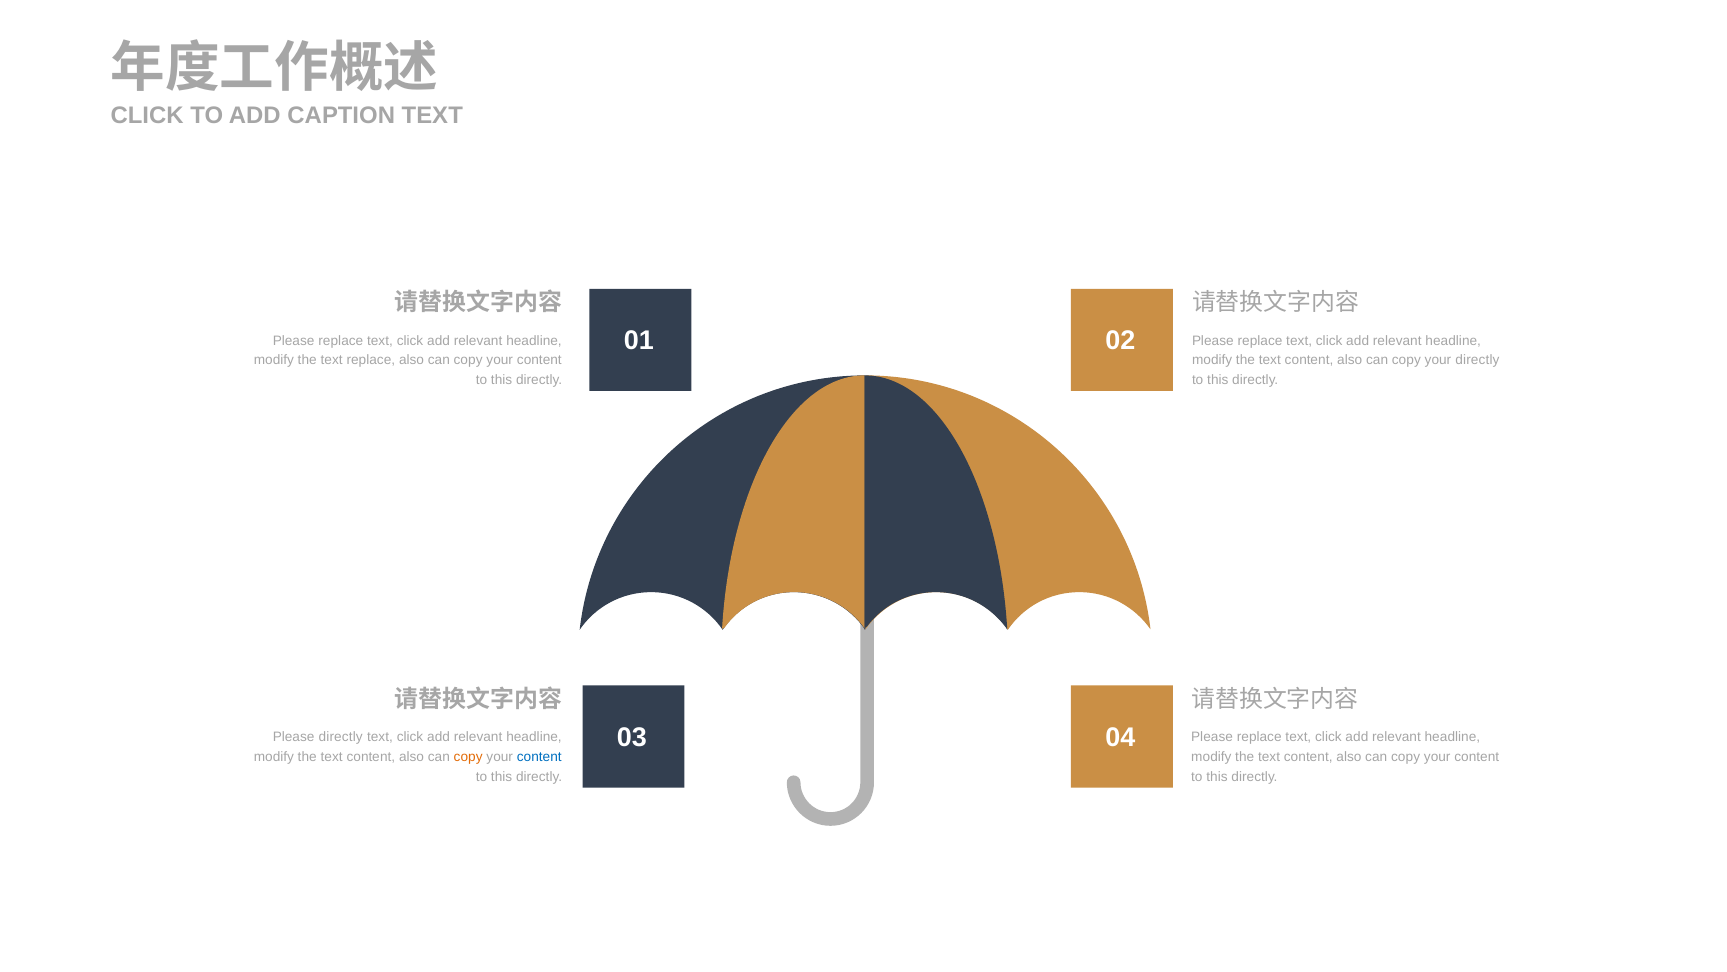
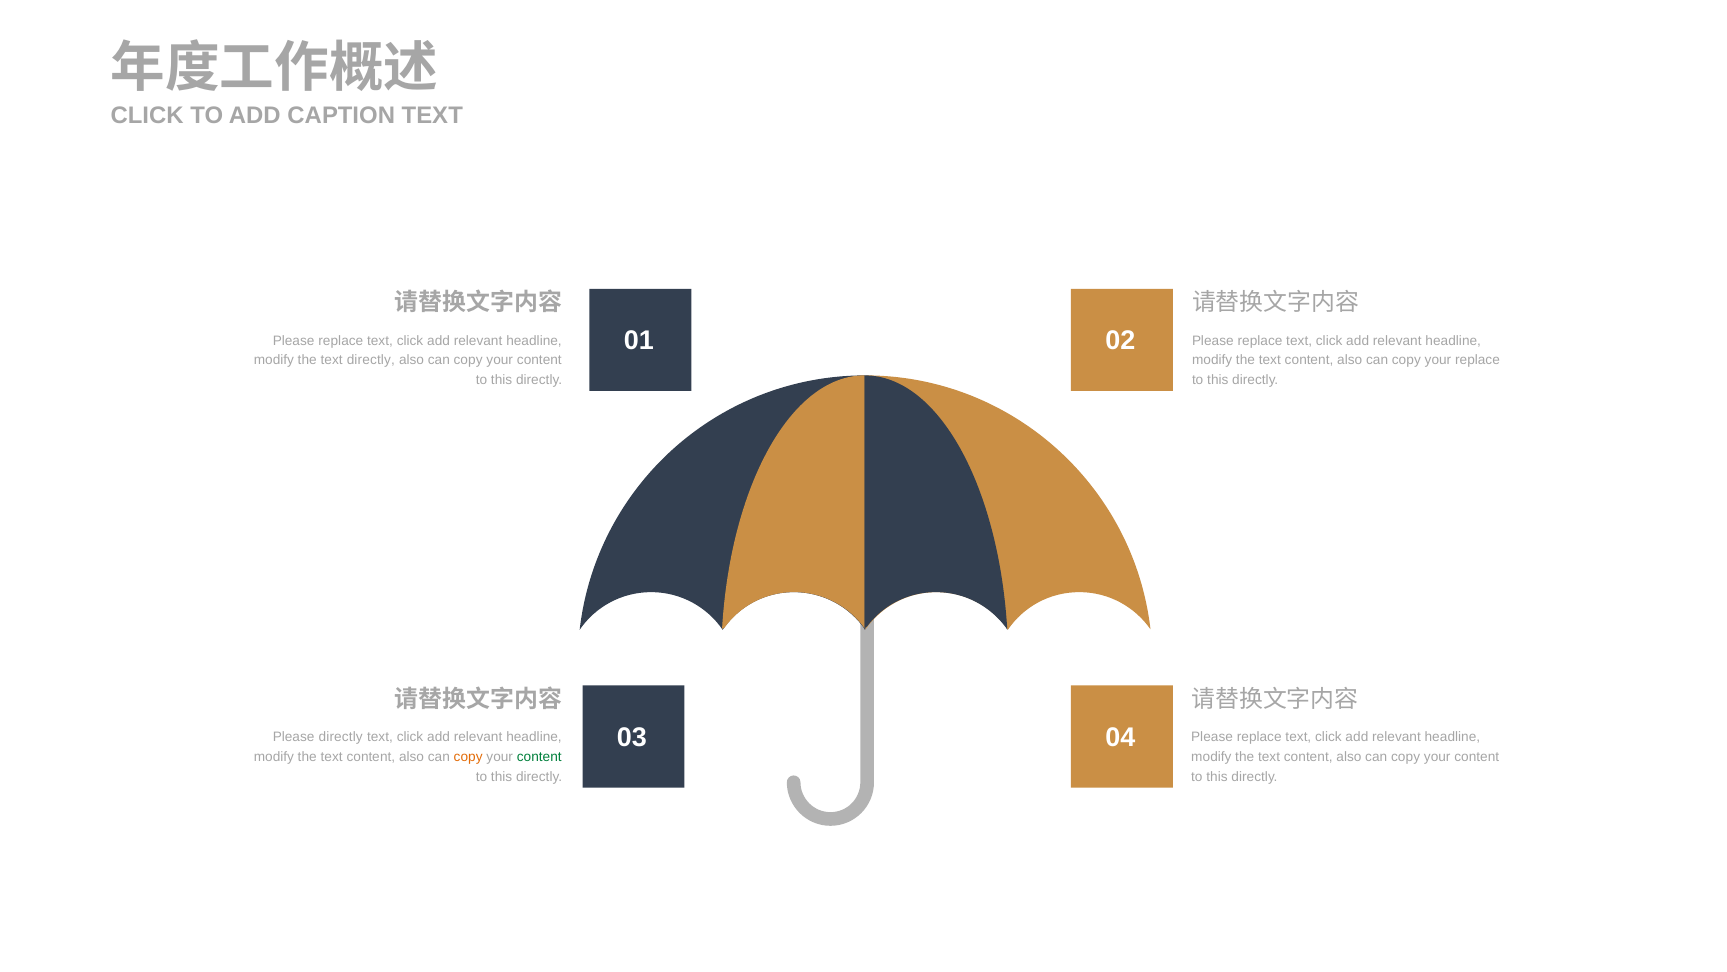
text replace: replace -> directly (371, 360)
your directly: directly -> replace (1477, 360)
content colour: blue -> green (539, 756)
